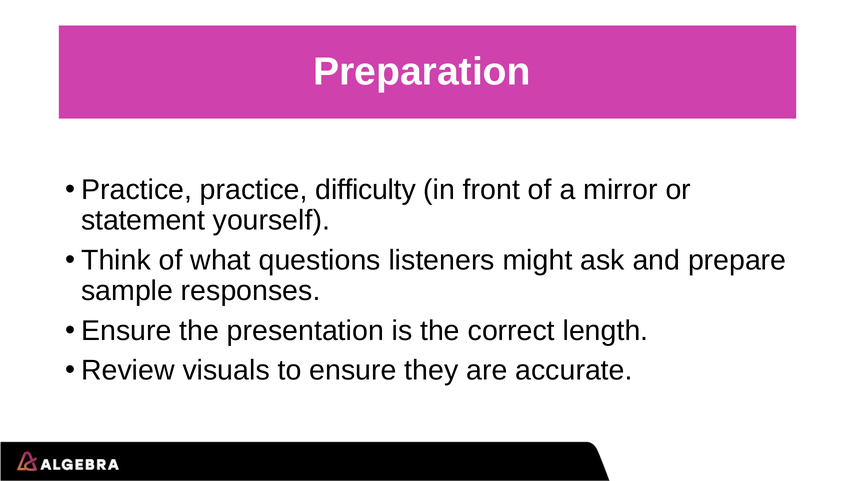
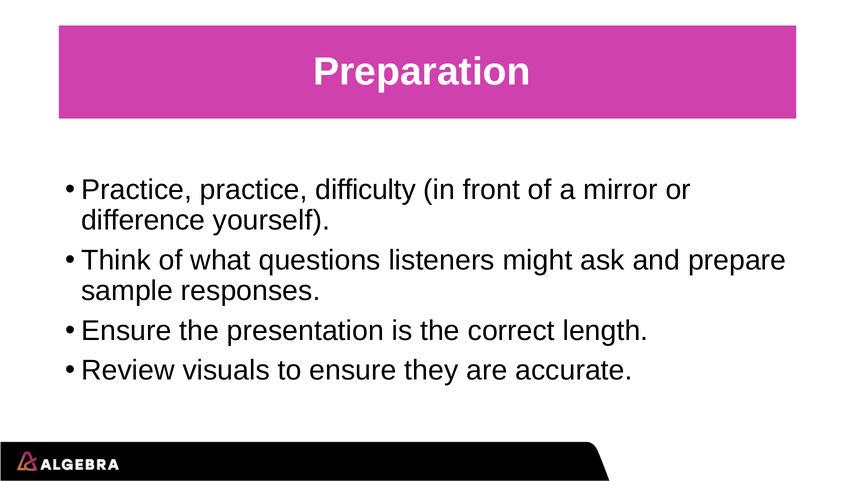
statement: statement -> difference (143, 220)
